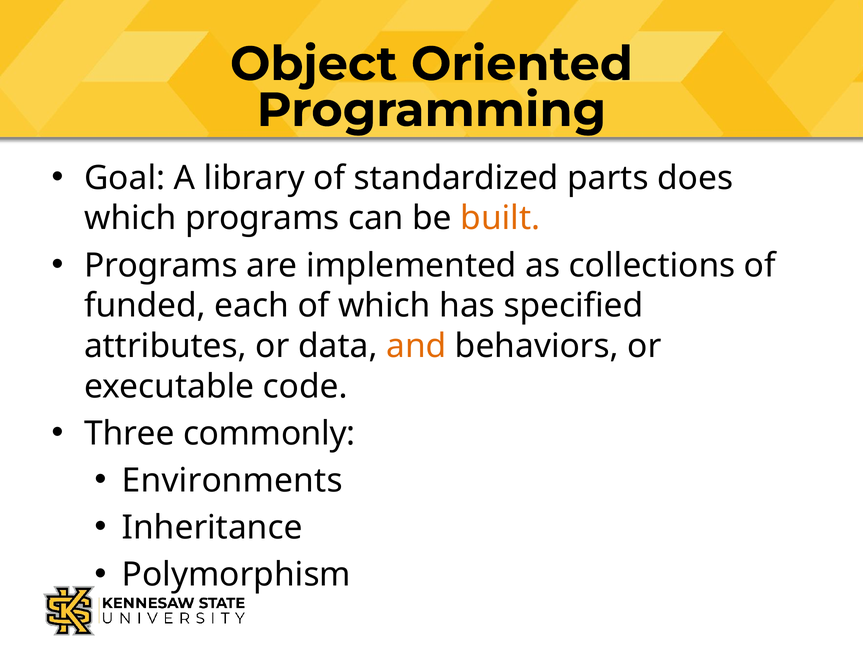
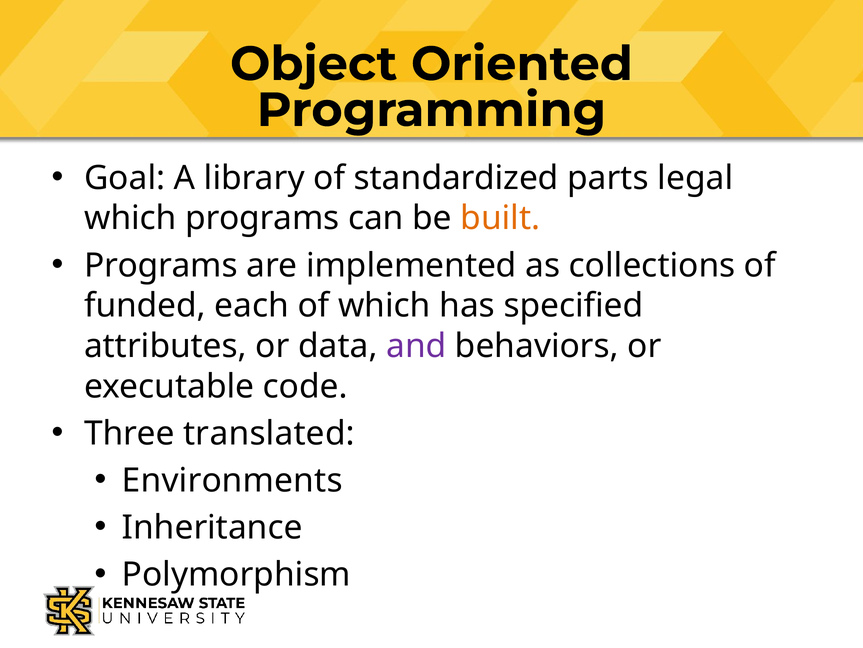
does: does -> legal (695, 178)
and colour: orange -> purple (416, 346)
commonly: commonly -> translated (269, 433)
